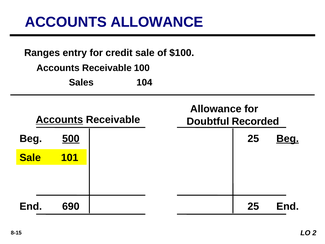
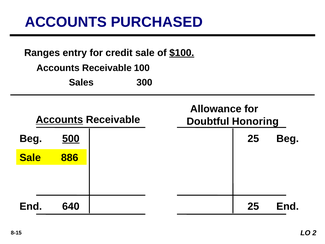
ACCOUNTS ALLOWANCE: ALLOWANCE -> PURCHASED (157, 22)
$100 underline: none -> present (182, 53)
104: 104 -> 300 (144, 82)
Recorded: Recorded -> Honoring (255, 121)
Beg underline: present -> none (288, 139)
101: 101 -> 886 (70, 158)
690: 690 -> 640 (71, 206)
